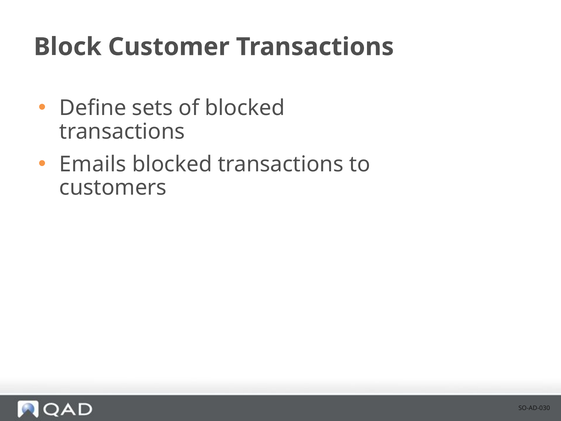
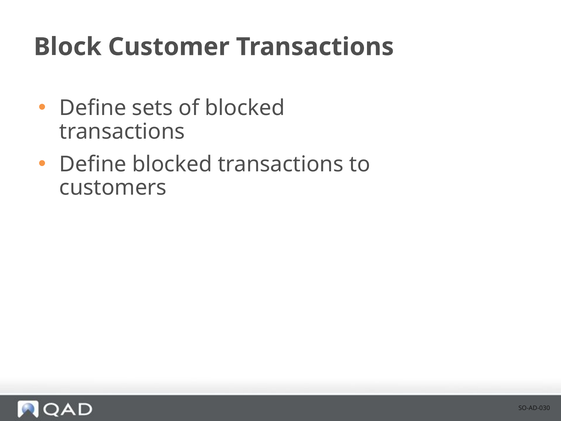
Emails: Emails -> Define (93, 164)
